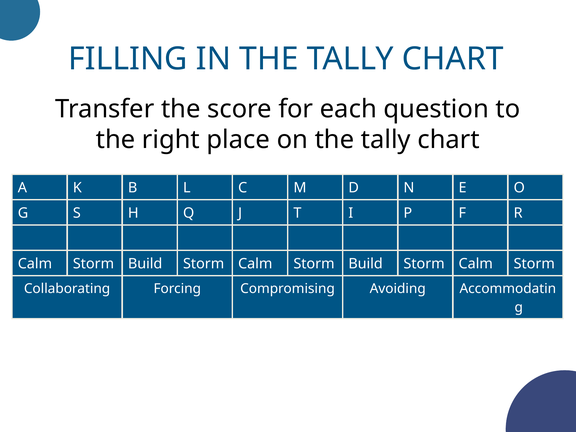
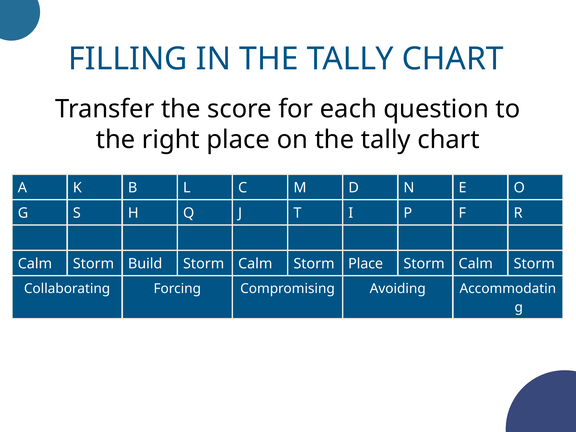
Storm Calm Storm Build: Build -> Place (366, 264)
